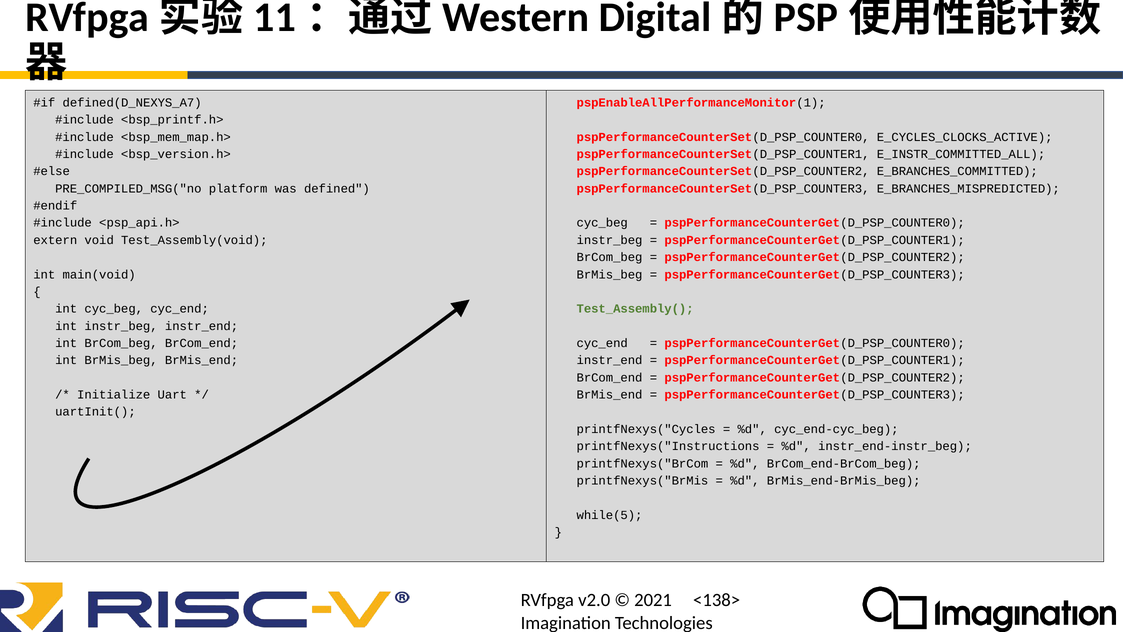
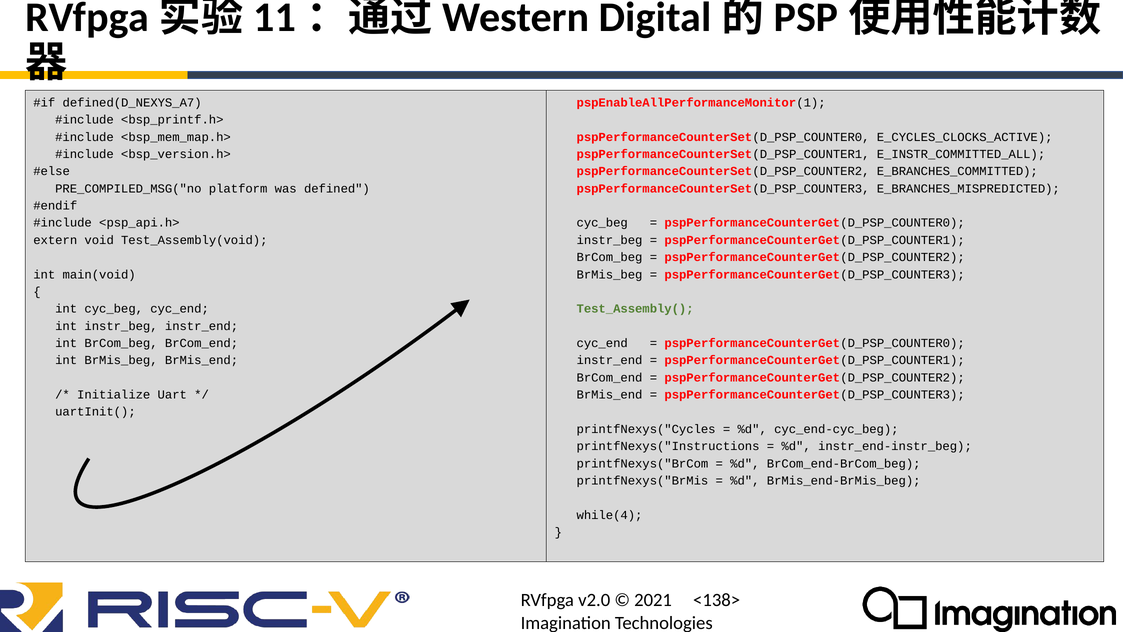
while(5: while(5 -> while(4 (610, 515)
